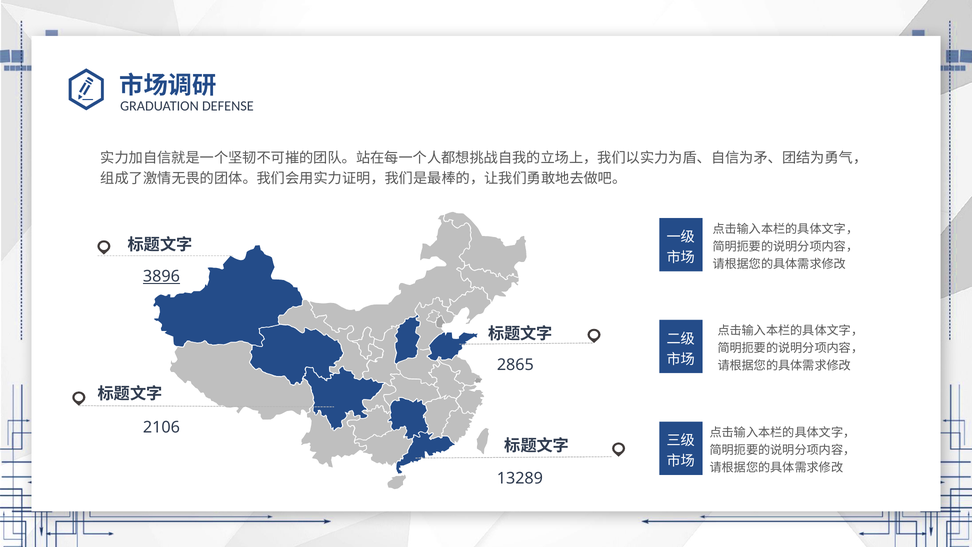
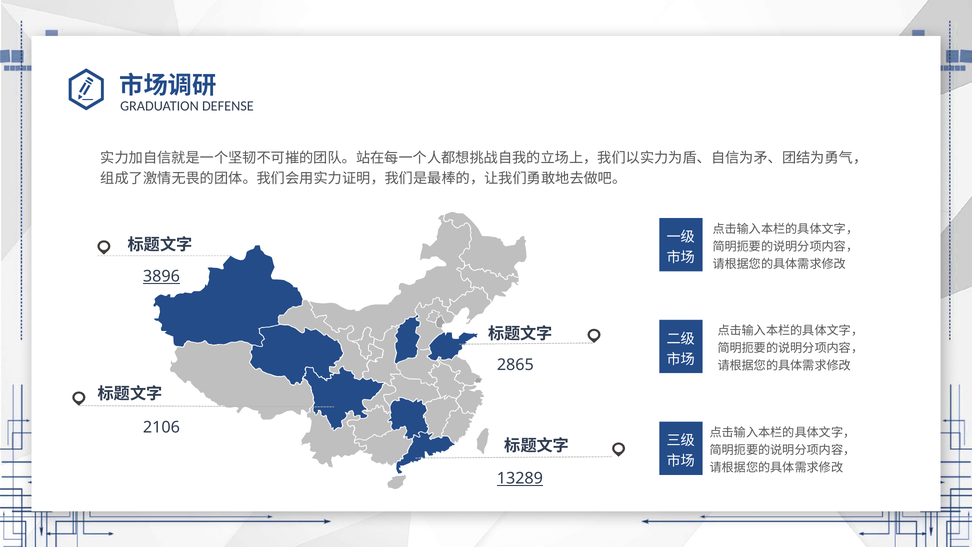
13289 underline: none -> present (520, 478)
